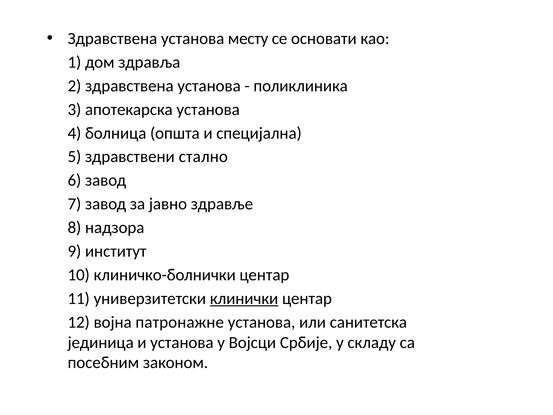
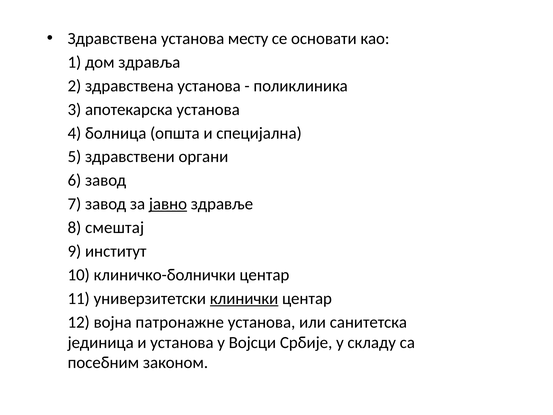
стално: стално -> органи (203, 157)
јавно underline: none -> present (168, 204)
надзора: надзора -> смештај (115, 228)
